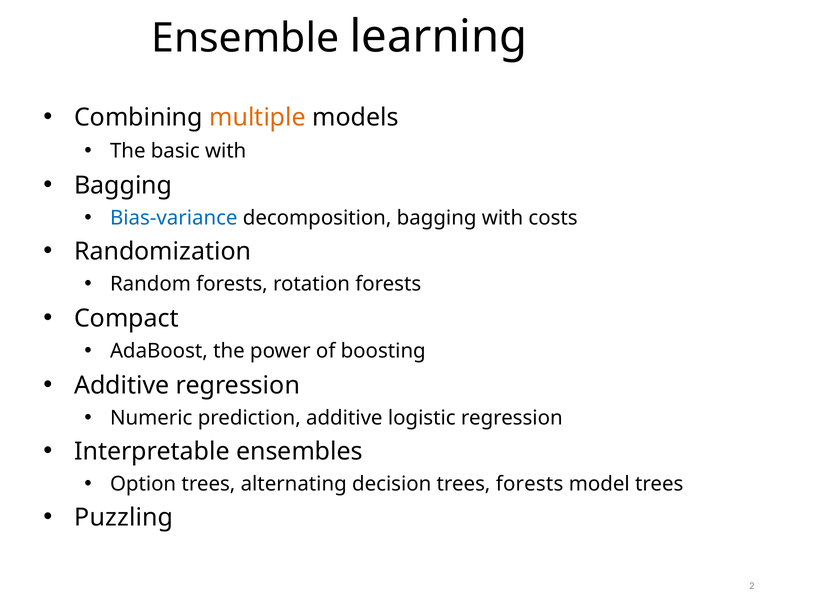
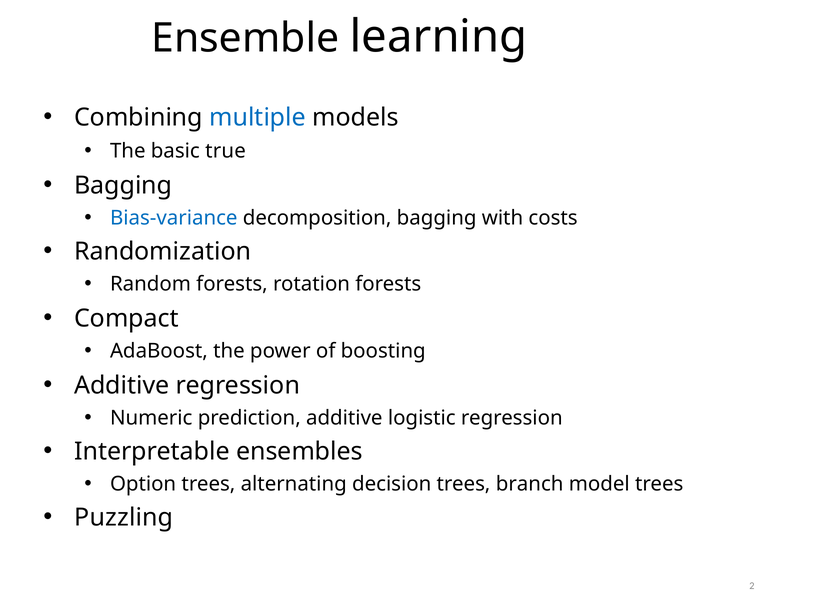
multiple colour: orange -> blue (258, 117)
basic with: with -> true (225, 151)
trees forests: forests -> branch (530, 484)
